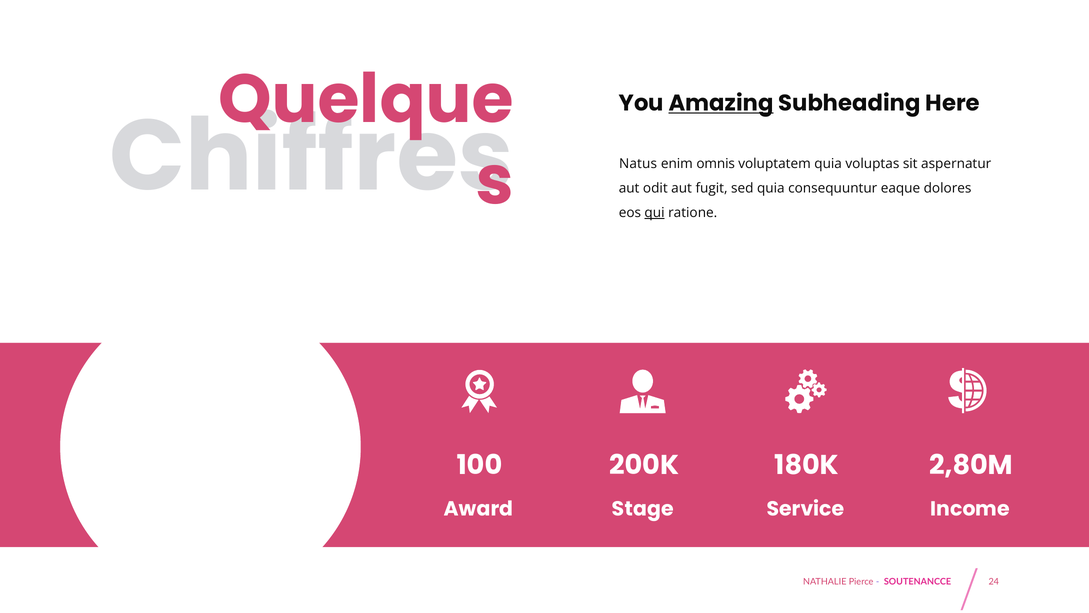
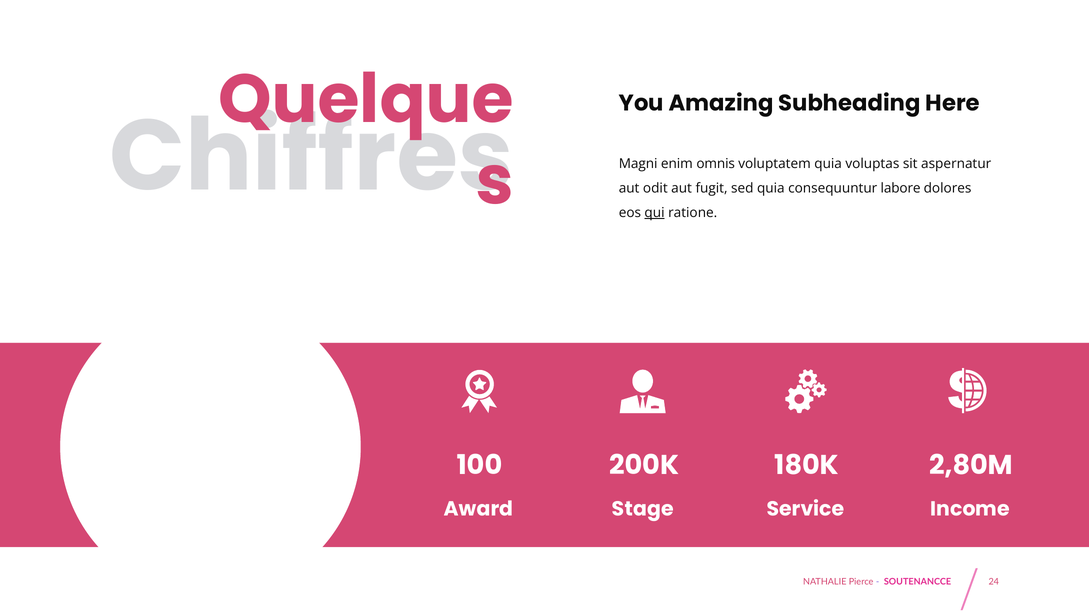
Amazing underline: present -> none (721, 103)
Natus: Natus -> Magni (638, 163)
eaque: eaque -> labore (901, 188)
